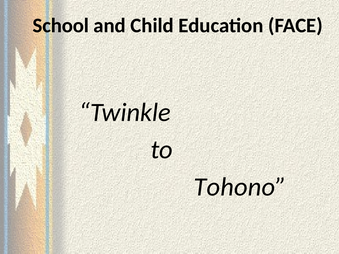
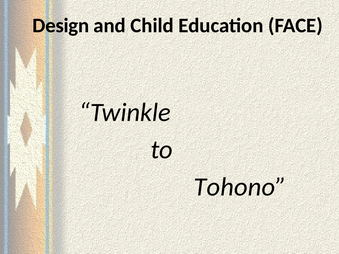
School: School -> Design (61, 25)
